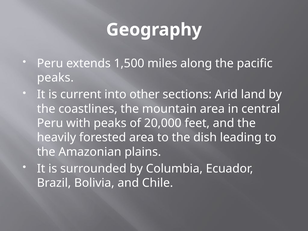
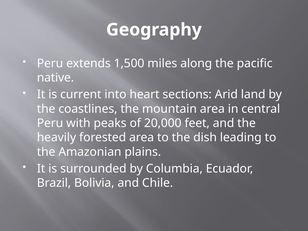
peaks: peaks -> native (55, 78)
other: other -> heart (145, 95)
